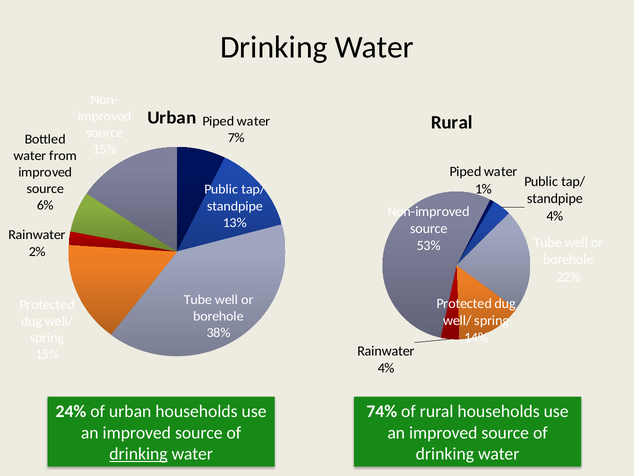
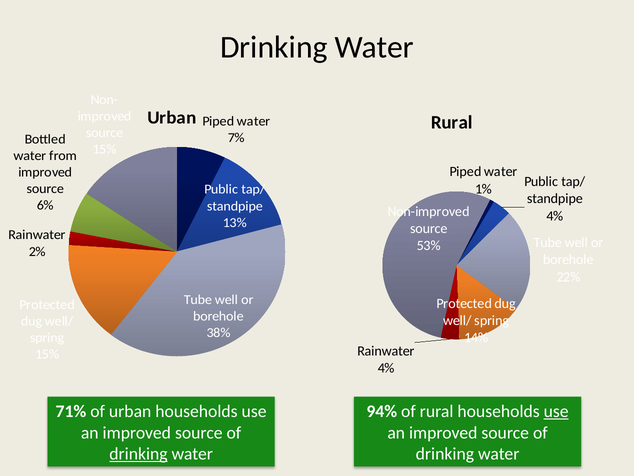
24%: 24% -> 71% (71, 411)
74%: 74% -> 94% (382, 411)
use underline: none -> present (556, 411)
